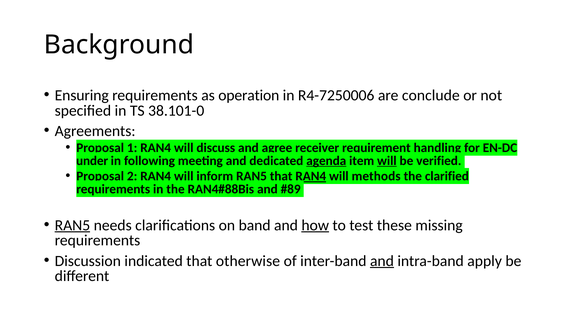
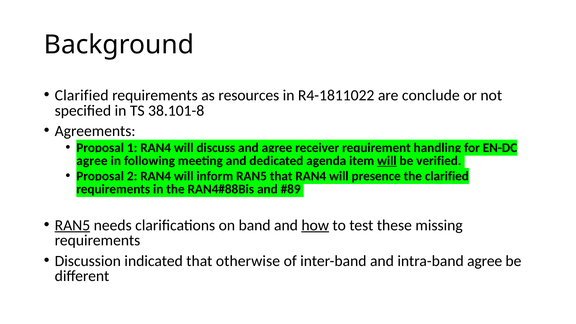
Ensuring: Ensuring -> Clarified (82, 95)
operation: operation -> resources (249, 95)
R4-7250006: R4-7250006 -> R4-1811022 (336, 95)
38.101-0: 38.101-0 -> 38.101-8 (176, 111)
under: under -> agree (92, 161)
agenda underline: present -> none (326, 161)
RAN4 underline: present -> none (311, 176)
methods: methods -> presence (376, 176)
and underline: present -> none (382, 261)
intra-band apply: apply -> agree (485, 261)
